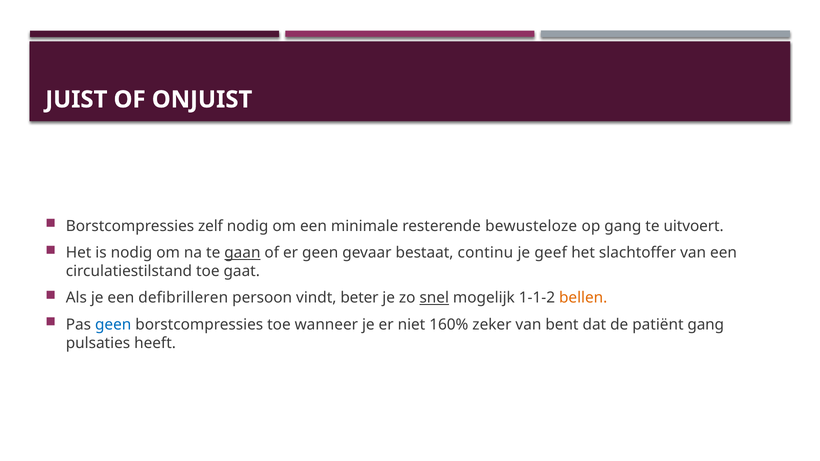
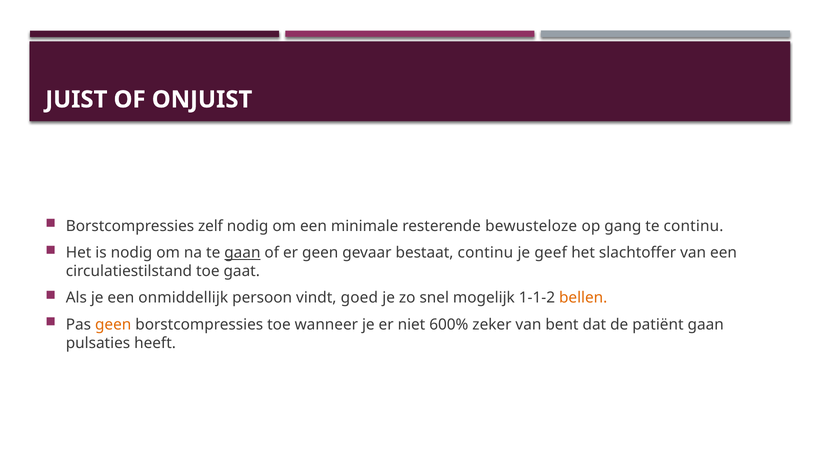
te uitvoert: uitvoert -> continu (693, 226)
defibrilleren: defibrilleren -> onmiddellijk (183, 298)
beter: beter -> goed (359, 298)
snel underline: present -> none (434, 298)
geen colour: blue -> orange (113, 325)
160%: 160% -> 600% (449, 325)
patiënt gang: gang -> gaan (706, 325)
